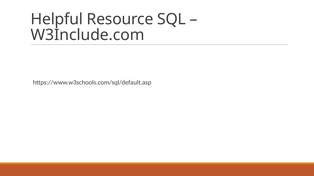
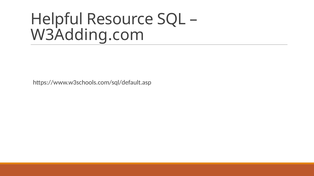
W3Include.com: W3Include.com -> W3Adding.com (87, 35)
